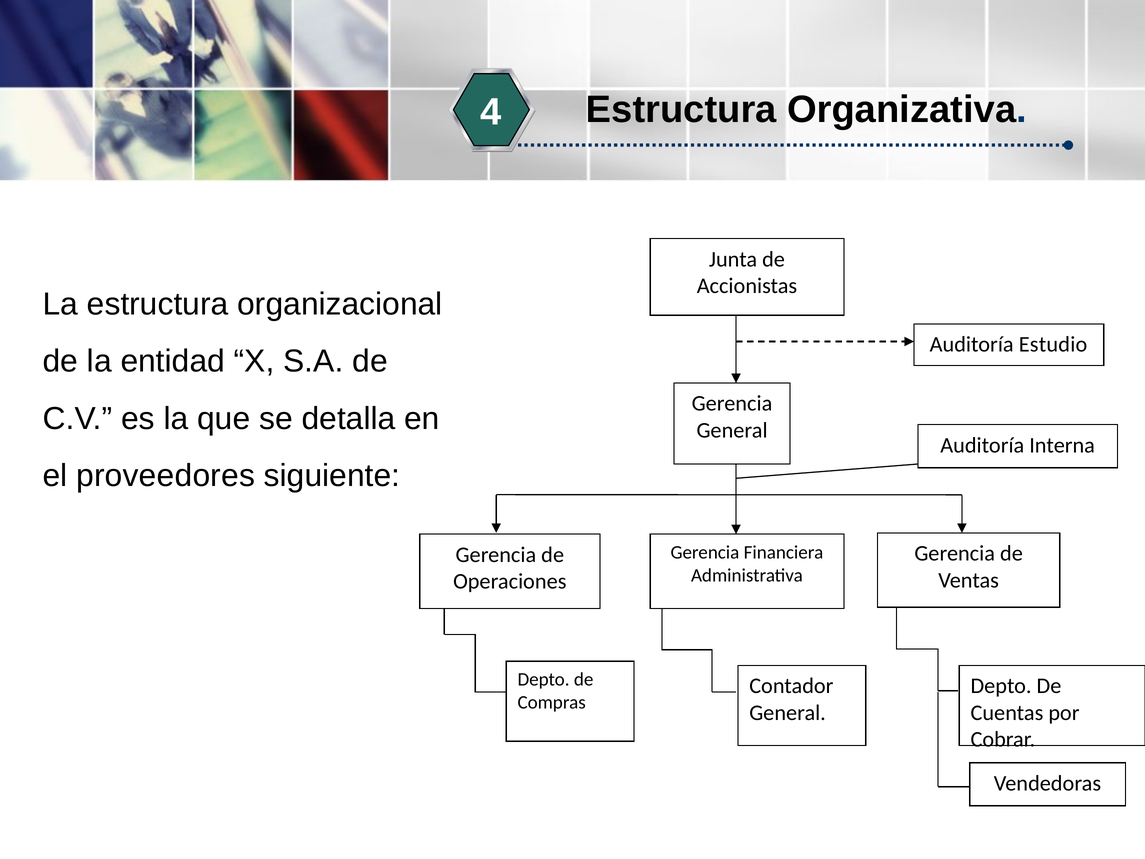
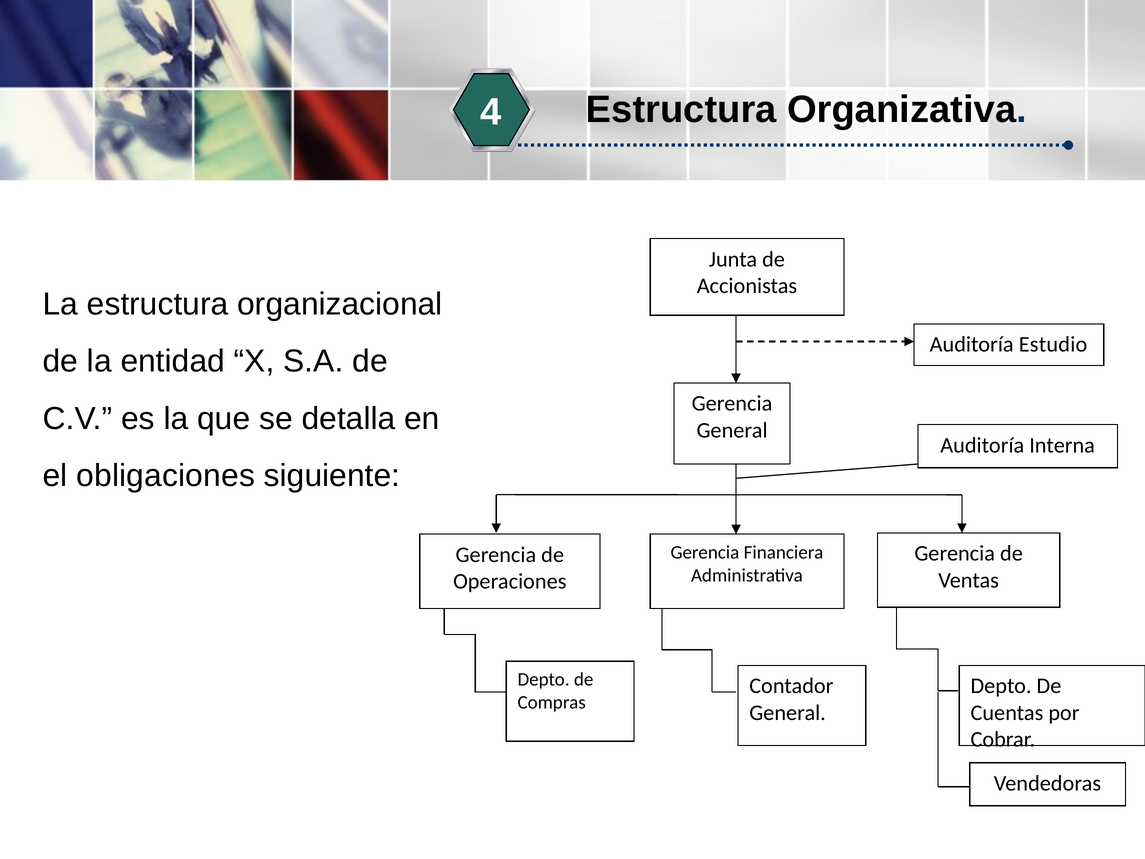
proveedores: proveedores -> obligaciones (166, 476)
